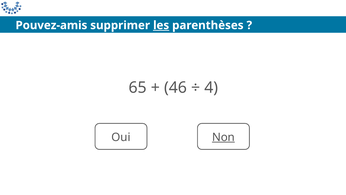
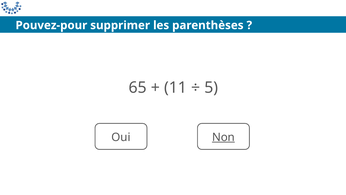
Pouvez-amis: Pouvez-amis -> Pouvez-pour (51, 25)
les underline: present -> none (161, 25)
46: 46 -> 11 (176, 87)
4: 4 -> 5 (211, 87)
